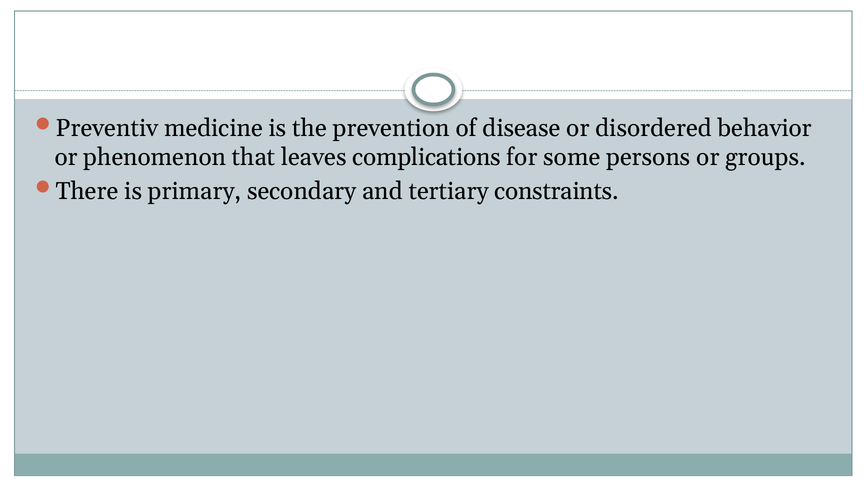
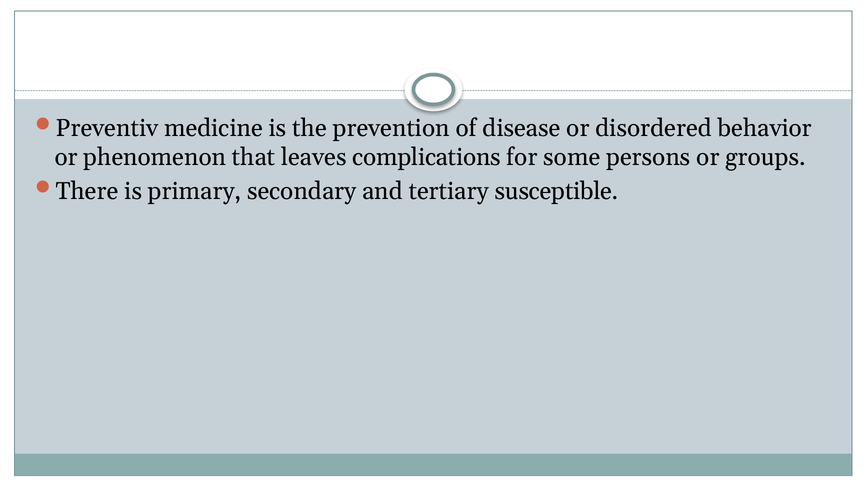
constraints: constraints -> susceptible (556, 192)
